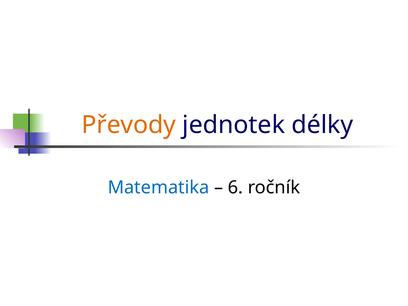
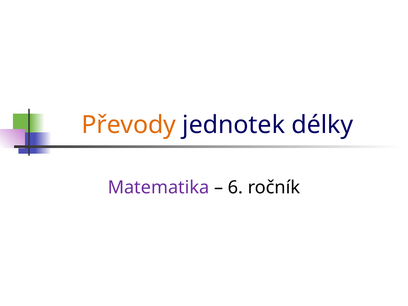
Matematika colour: blue -> purple (158, 188)
